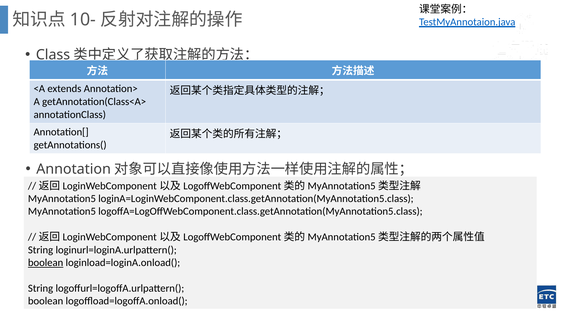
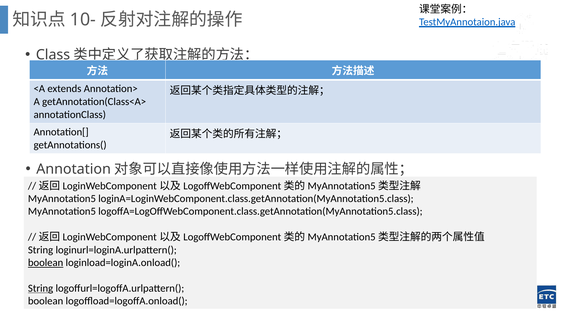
String underline: none -> present (41, 288)
